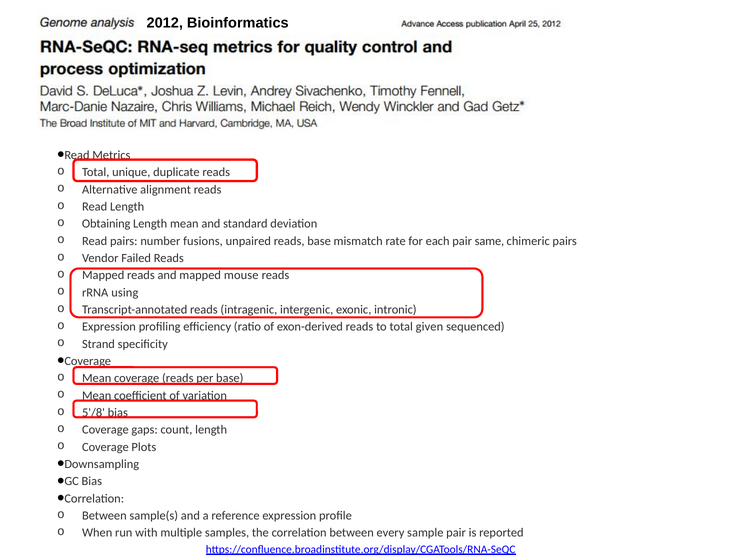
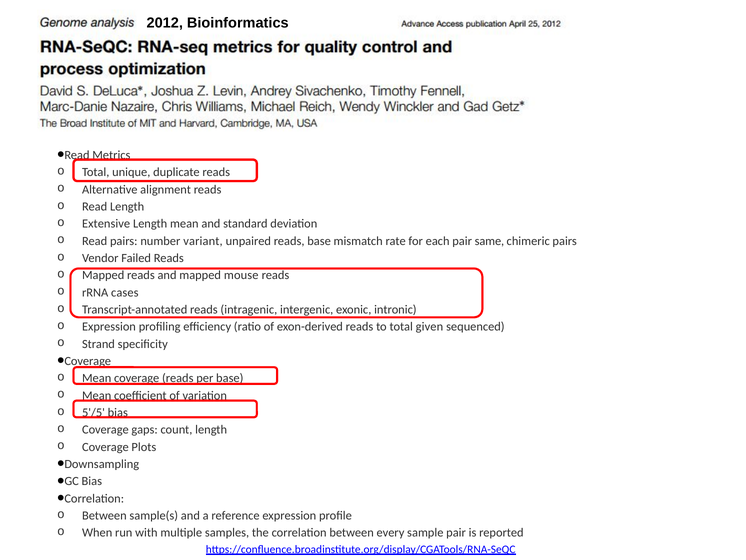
Obtaining: Obtaining -> Extensive (106, 224)
fusions: fusions -> variant (203, 241)
using: using -> cases (125, 292)
5'/8: 5'/8 -> 5'/5 (93, 412)
